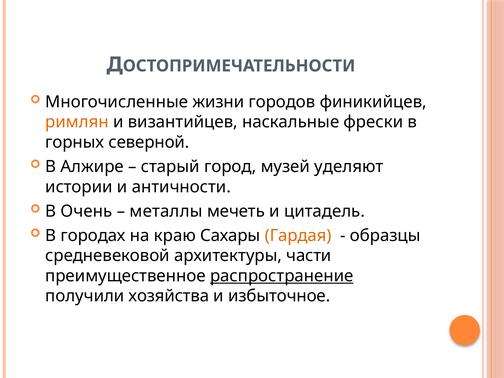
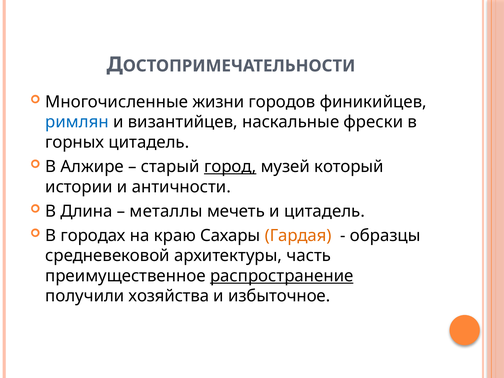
римлян colour: orange -> blue (77, 122)
горных северной: северной -> цитадель (149, 142)
город underline: none -> present (230, 167)
уделяют: уделяют -> который (349, 167)
Очень: Очень -> Длина (87, 211)
части: части -> часть (309, 256)
